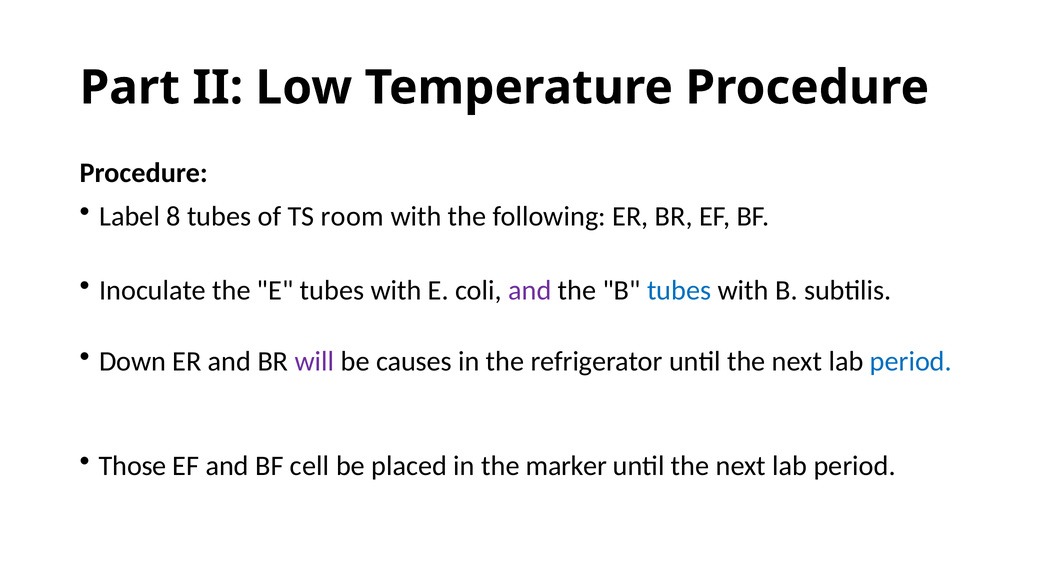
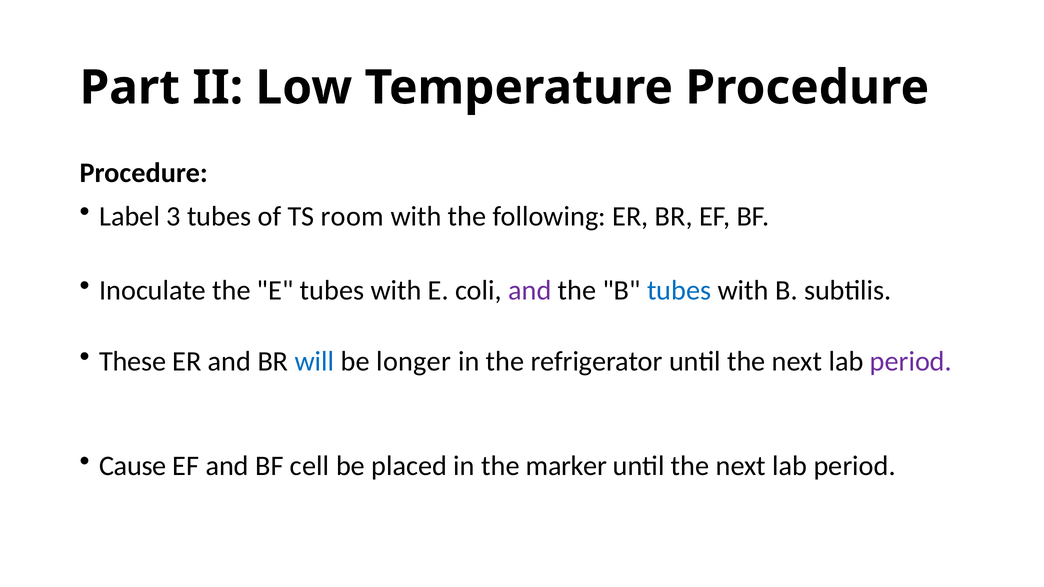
8: 8 -> 3 (174, 216)
Down: Down -> These (133, 361)
will colour: purple -> blue (314, 361)
causes: causes -> longer (414, 361)
period colour: blue -> purple (911, 361)
Those: Those -> Cause (133, 466)
